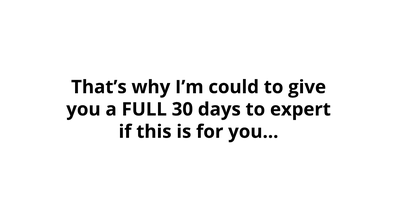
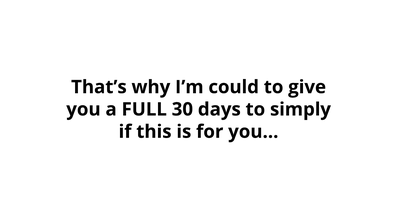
expert: expert -> simply (300, 110)
